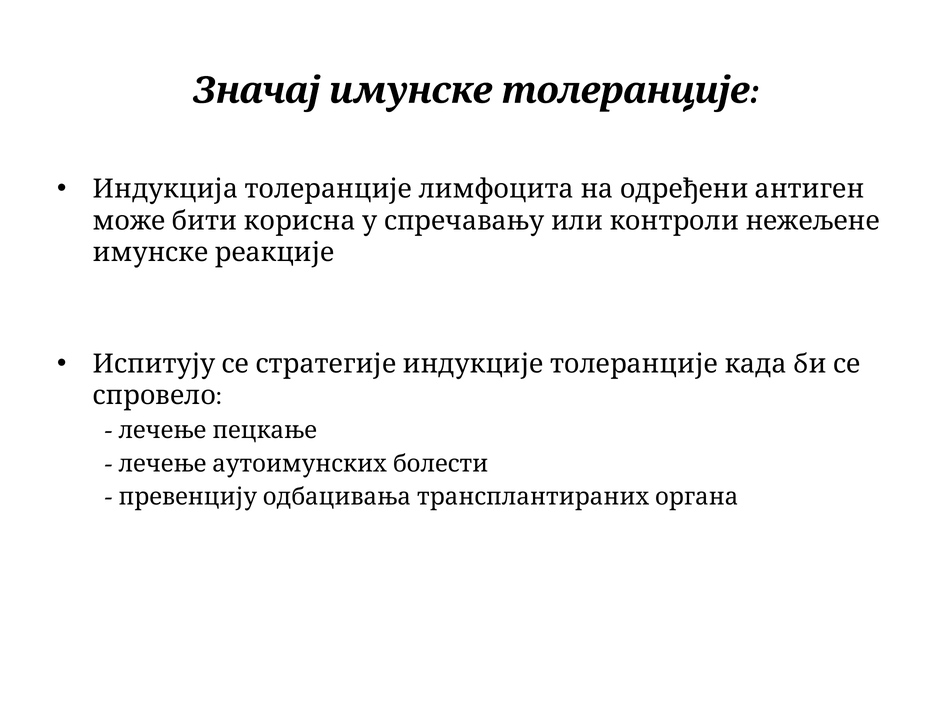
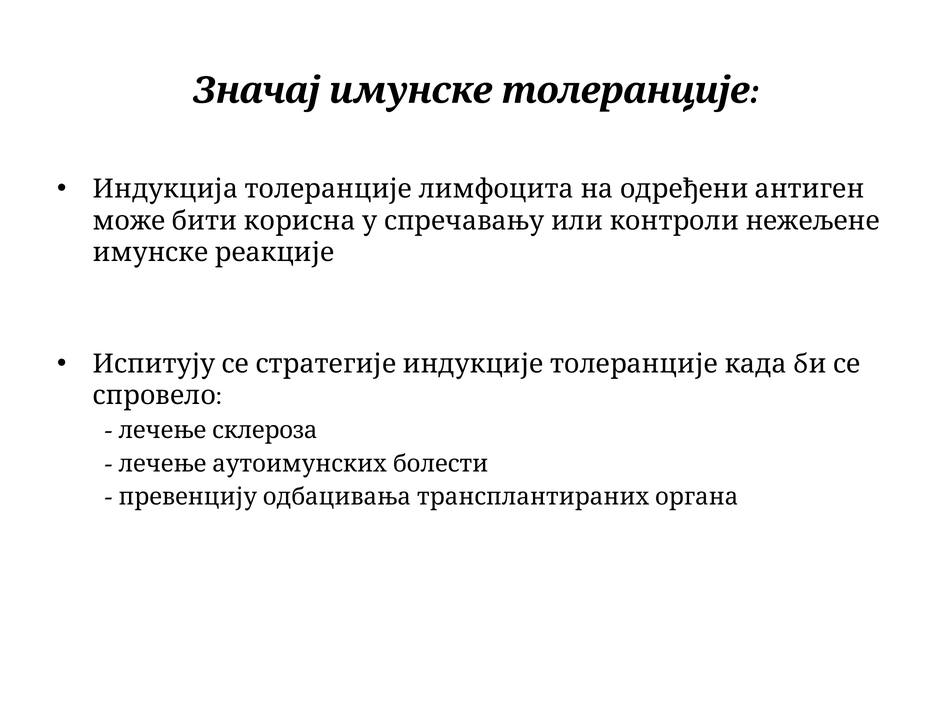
пецкање: пецкање -> склероза (265, 430)
